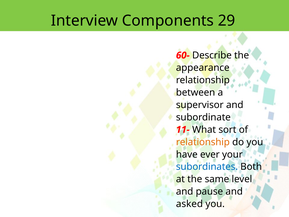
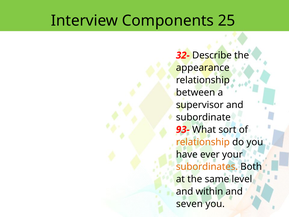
29: 29 -> 25 (227, 21)
60-: 60- -> 32- (183, 55)
11-: 11- -> 93- (183, 130)
subordinates colour: blue -> orange (207, 167)
pause: pause -> within (209, 191)
asked: asked -> seven (189, 204)
